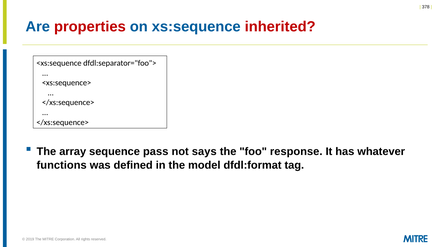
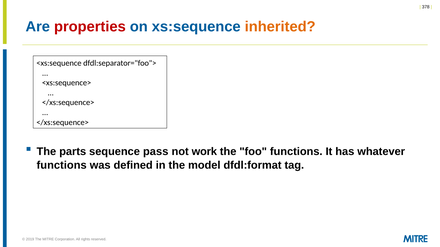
inherited colour: red -> orange (280, 27)
array: array -> parts (73, 152)
says: says -> work (204, 152)
foo response: response -> functions (296, 152)
